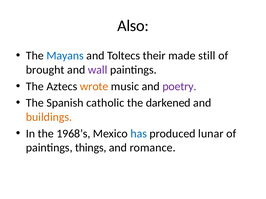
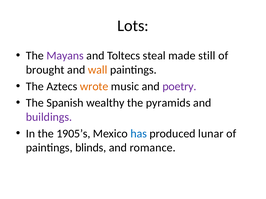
Also: Also -> Lots (133, 26)
Mayans colour: blue -> purple (65, 56)
their: their -> steal (154, 56)
wall colour: purple -> orange (98, 70)
catholic: catholic -> wealthy (105, 103)
darkened: darkened -> pyramids (168, 103)
buildings colour: orange -> purple (49, 117)
1968’s: 1968’s -> 1905’s (73, 134)
things: things -> blinds (91, 148)
